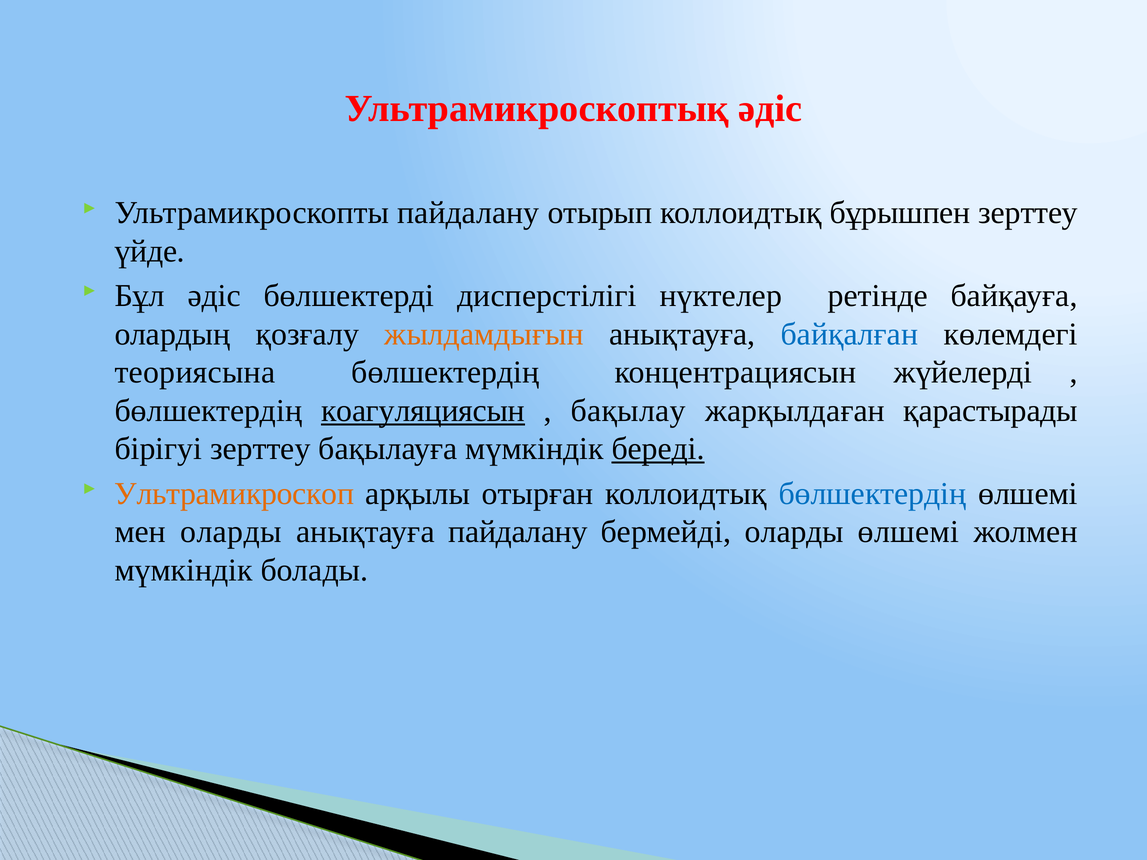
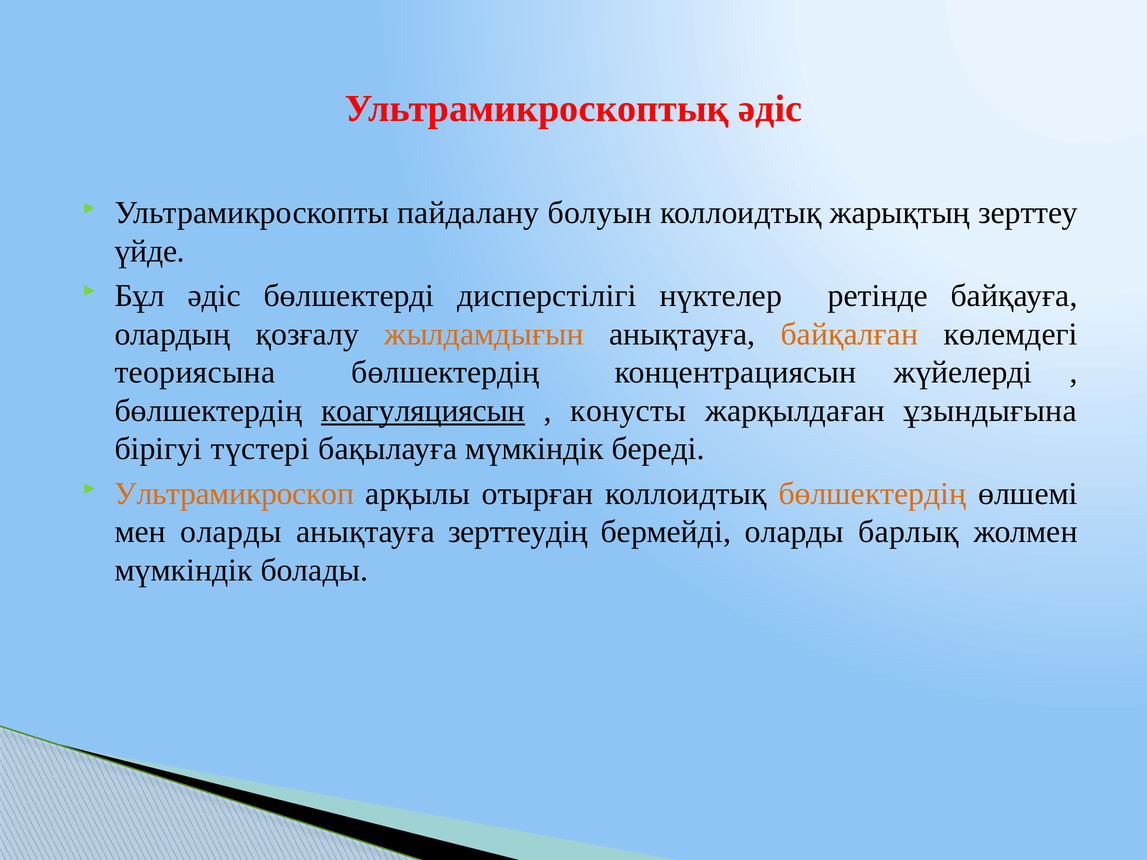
отырып: отырып -> болуын (600, 213)
бұрышпен: бұрышпен -> жарықтың (900, 213)
байқалған colour: blue -> orange (849, 334)
бақылау: бақылау -> конусты (628, 411)
қарастырады: қарастырады -> ұзындығына (990, 411)
бірігуі зерттеу: зерттеу -> түстері (260, 449)
береді underline: present -> none (658, 449)
бөлшектердің colour: blue -> orange (872, 494)
анықтауға пайдалану: пайдалану -> зерттеудің (518, 532)
оларды өлшемі: өлшемі -> барлық (909, 532)
